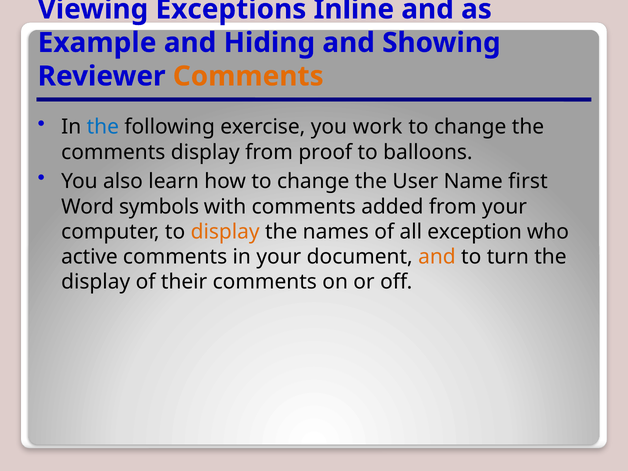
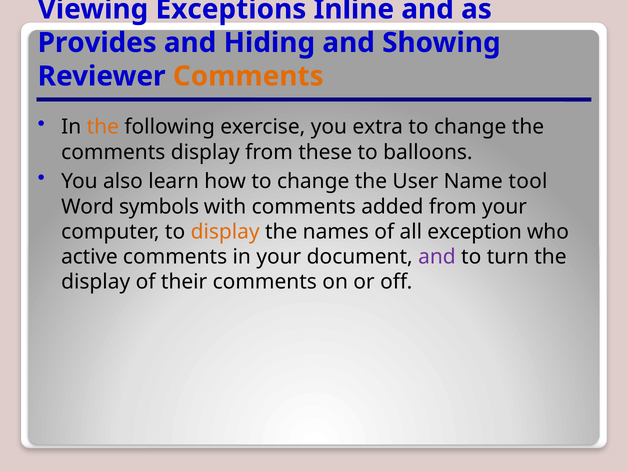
Example: Example -> Provides (97, 43)
the colour: blue -> orange (103, 127)
work: work -> extra (378, 127)
proof: proof -> these (325, 152)
first: first -> tool (528, 181)
and colour: orange -> purple (437, 257)
